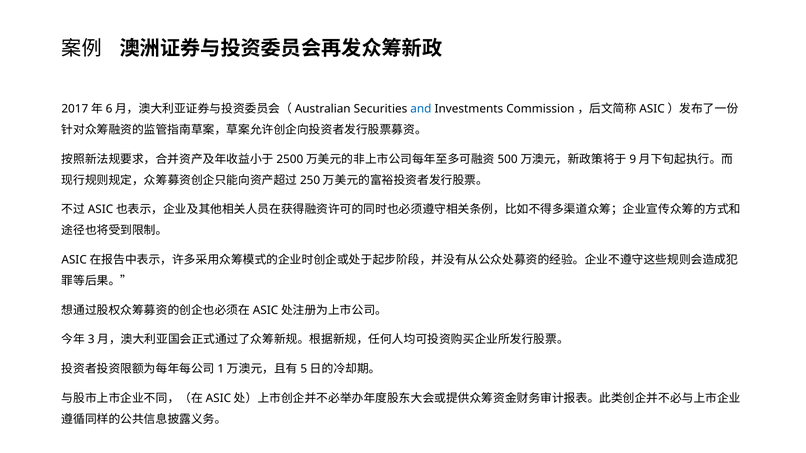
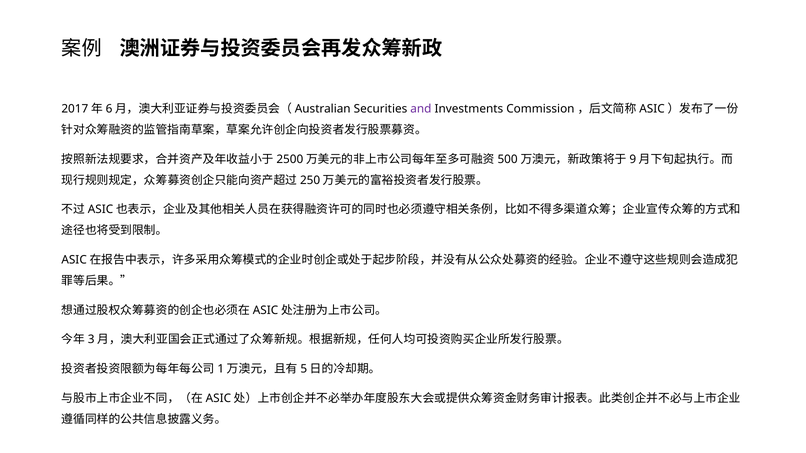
and colour: blue -> purple (421, 109)
